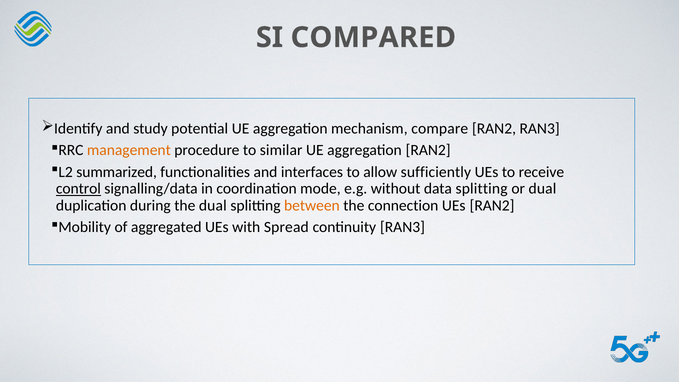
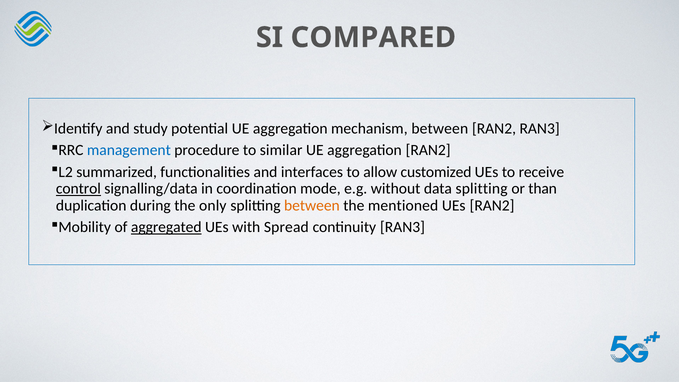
mechanism compare: compare -> between (440, 129)
management colour: orange -> blue (129, 150)
sufficiently: sufficiently -> customized (436, 172)
or dual: dual -> than (543, 189)
the dual: dual -> only (213, 205)
connection: connection -> mentioned (403, 205)
aggregated underline: none -> present (166, 227)
